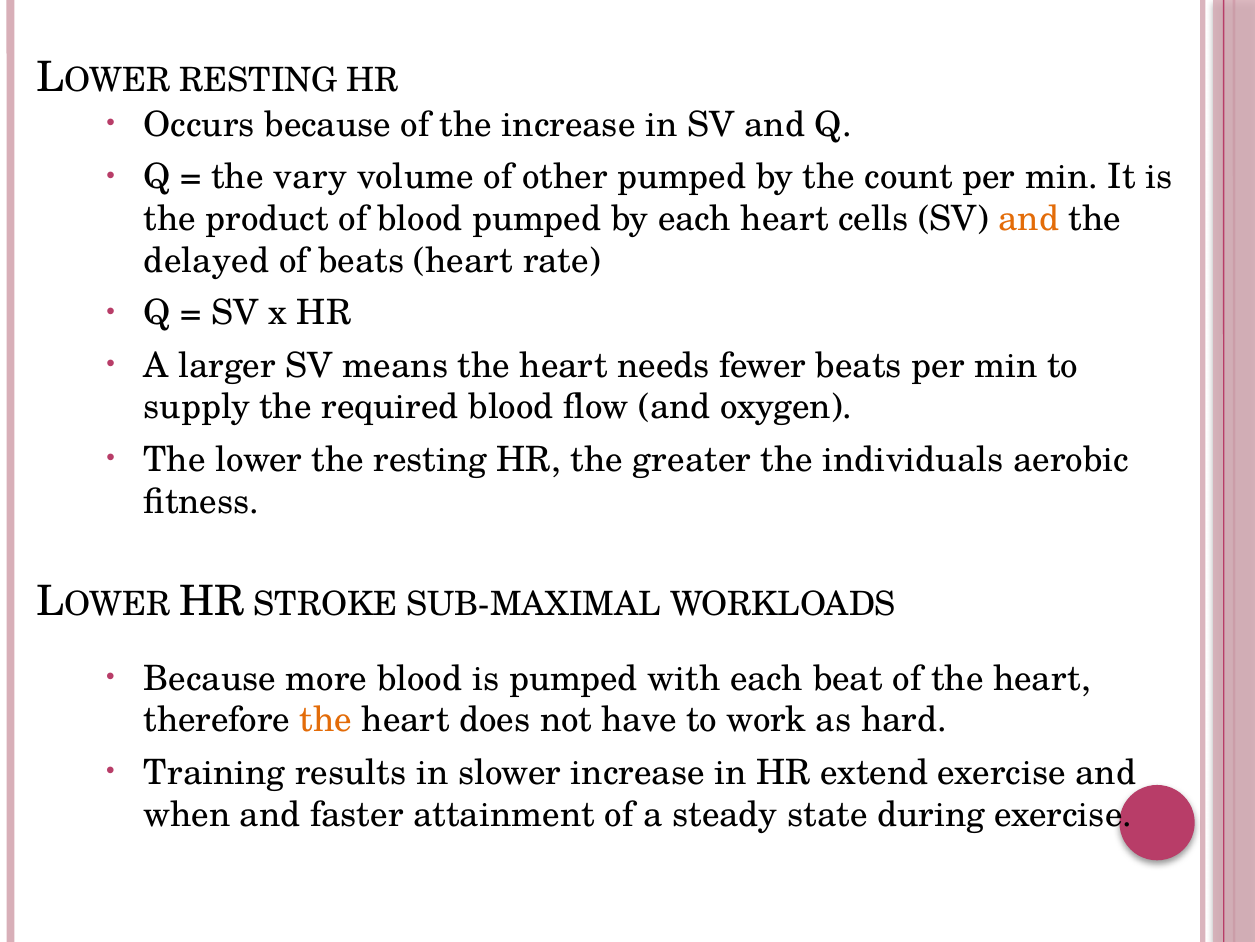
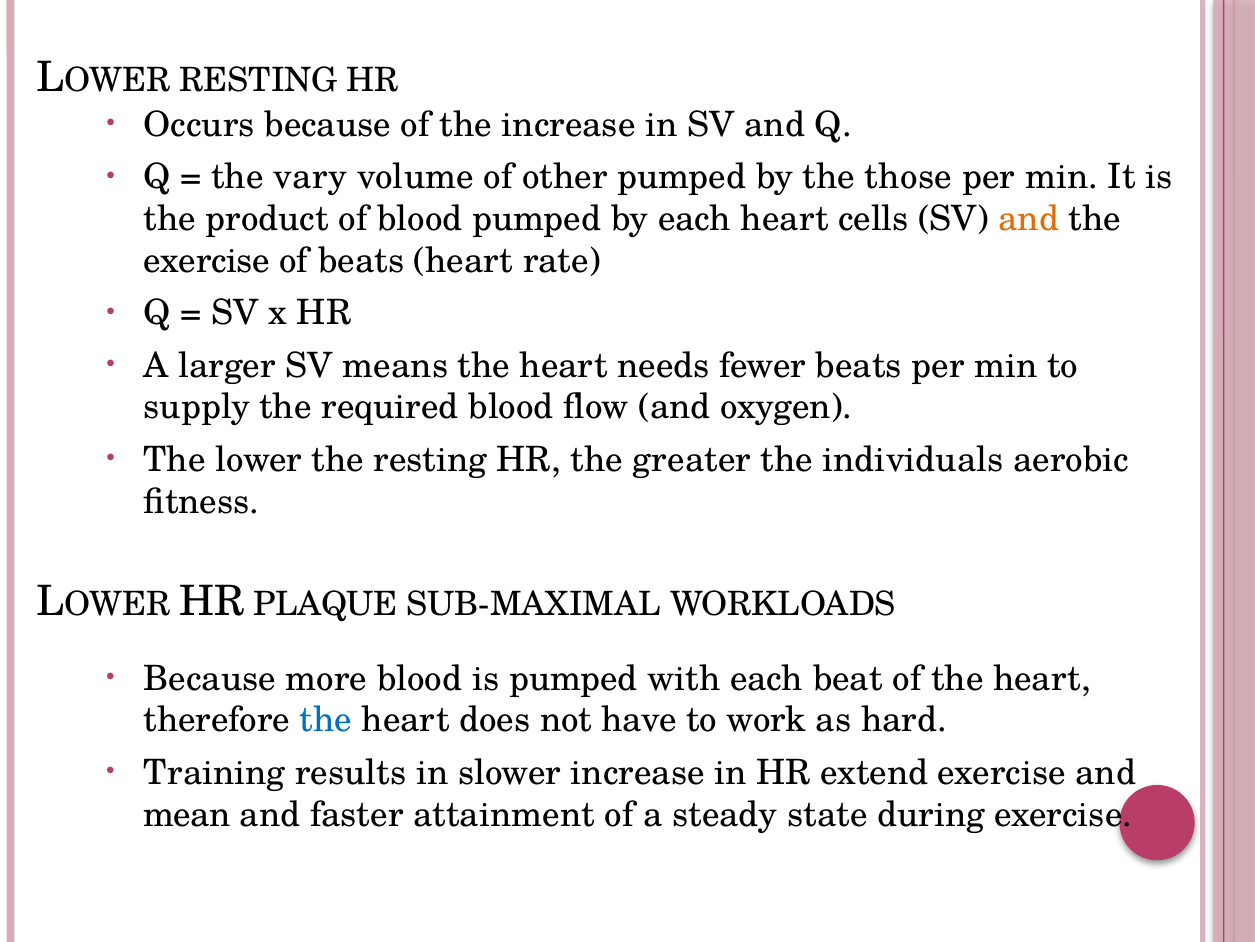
count: count -> those (909, 177)
delayed: delayed -> exercise (207, 261)
STROKE: STROKE -> PLAQUE (326, 604)
the colour: orange -> blue (326, 720)
when: when -> mean (187, 814)
